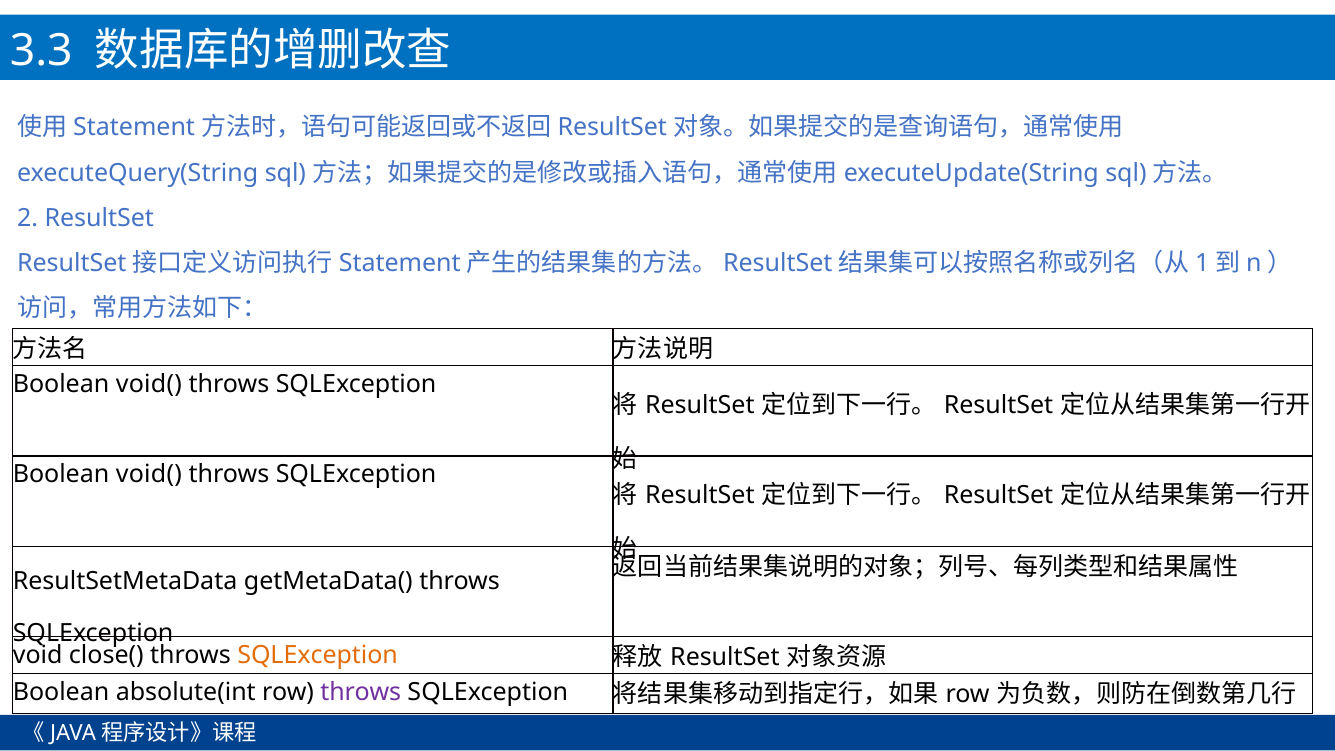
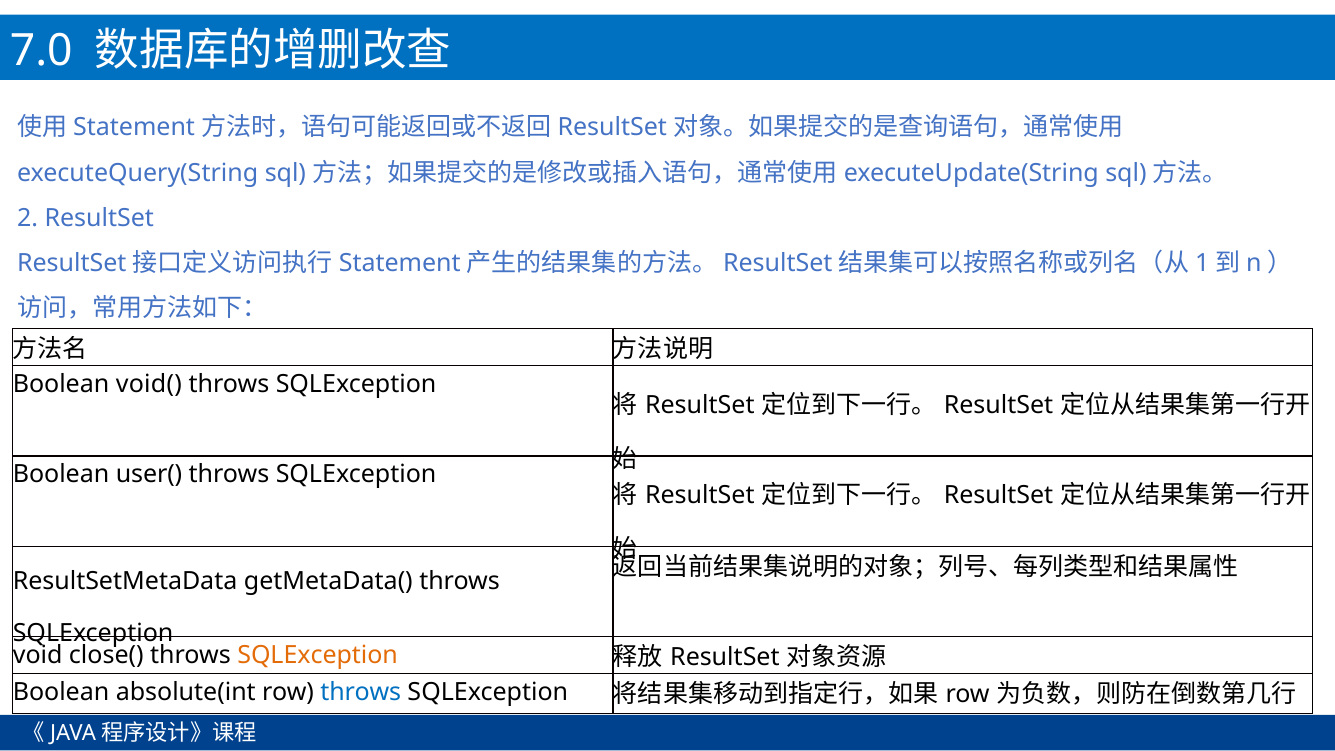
3.3: 3.3 -> 7.0 (41, 50)
void(: void( -> user( (149, 474)
throws colour: purple -> blue (361, 692)
